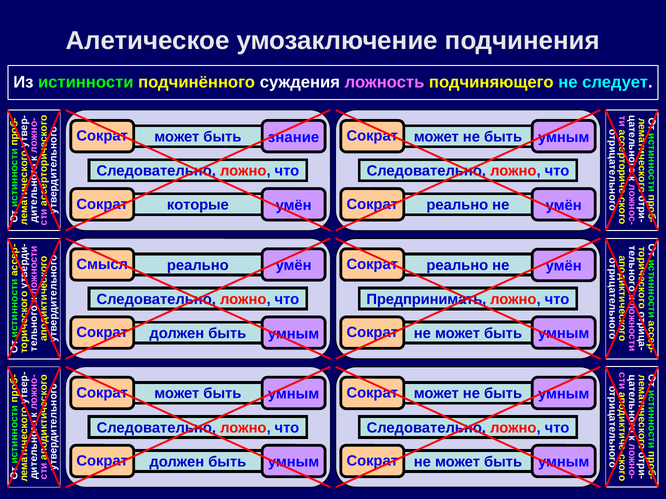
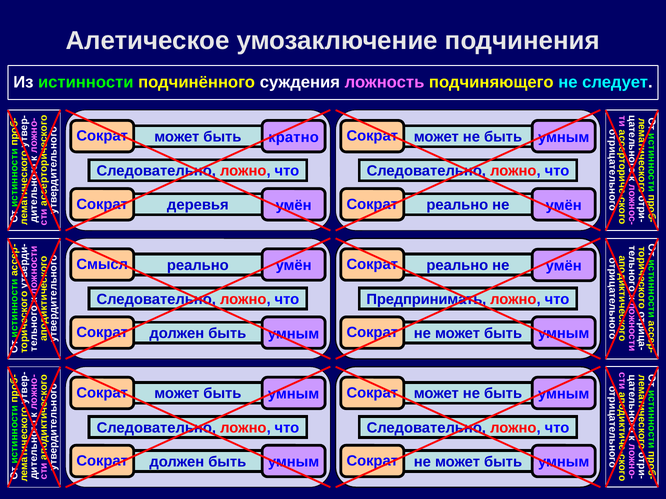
знание: знание -> кратно (294, 137)
которые: которые -> деревья (198, 205)
